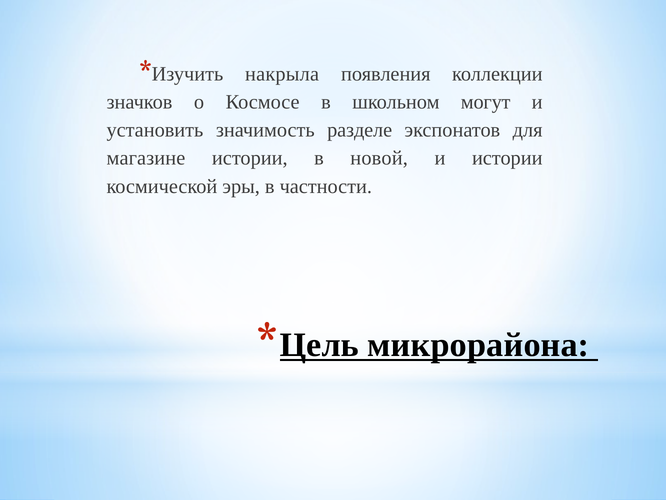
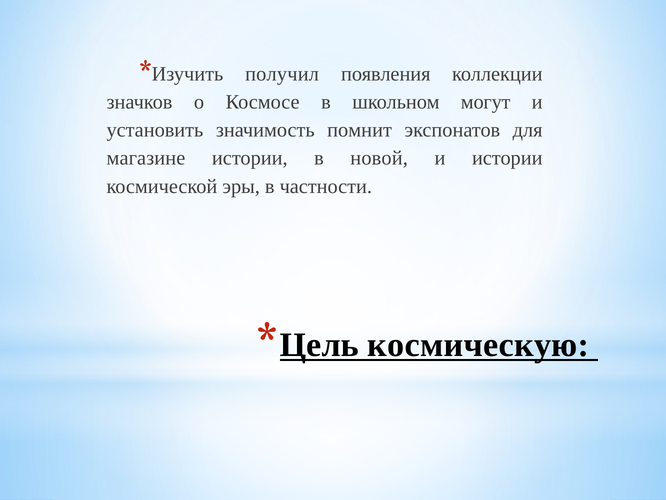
накрыла: накрыла -> получил (282, 74)
разделе: разделе -> помнит (360, 130)
микрорайона: микрорайона -> космическую (478, 345)
